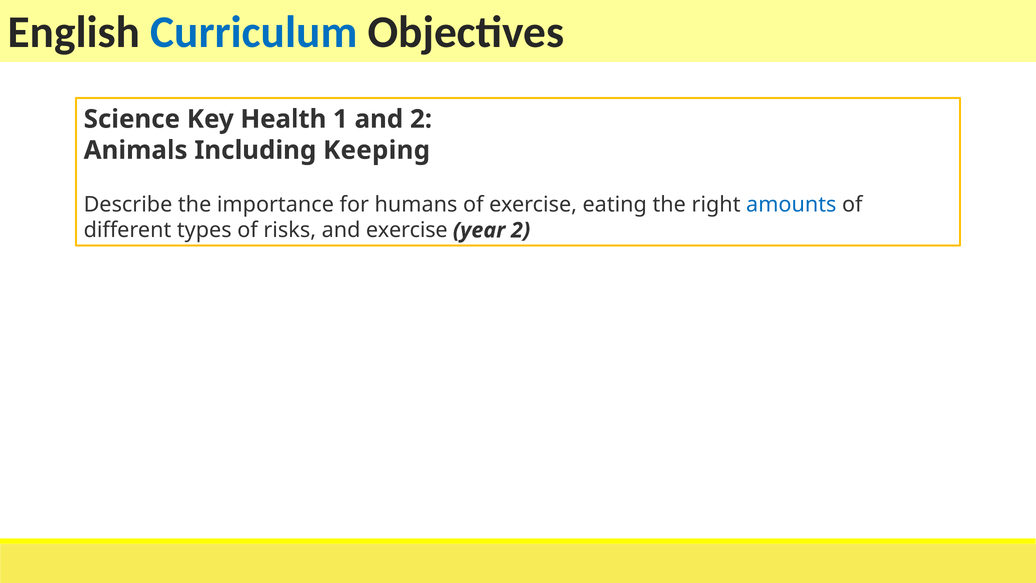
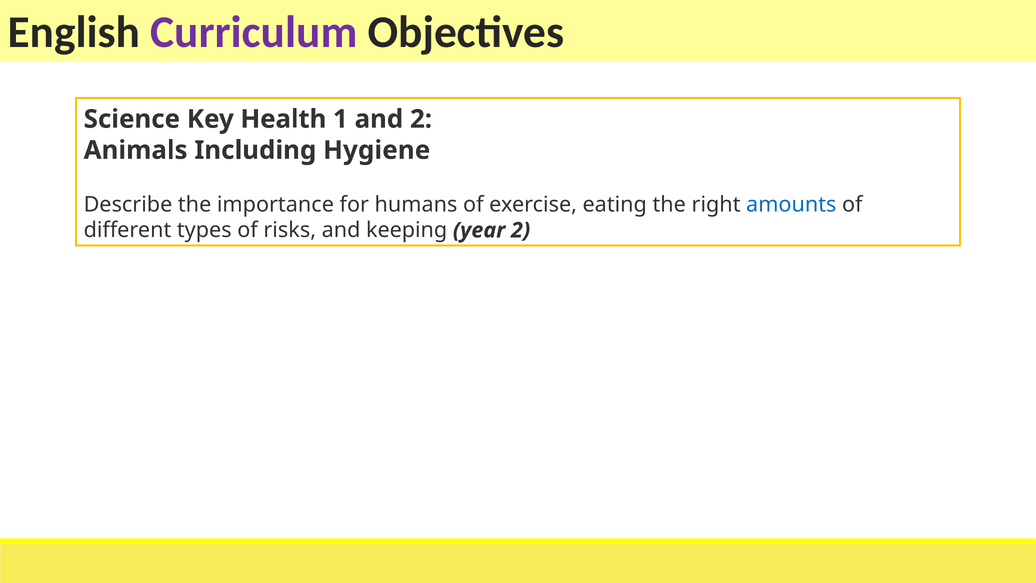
Curriculum colour: blue -> purple (254, 32)
Keeping: Keeping -> Hygiene (377, 150)
and exercise: exercise -> keeping (407, 230)
